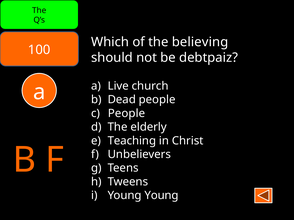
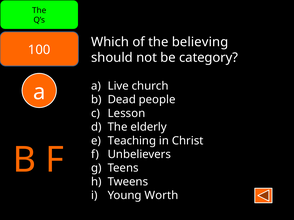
debtpaiz: debtpaiz -> category (209, 58)
People: People -> Lesson (127, 114)
Young Young: Young -> Worth (161, 196)
